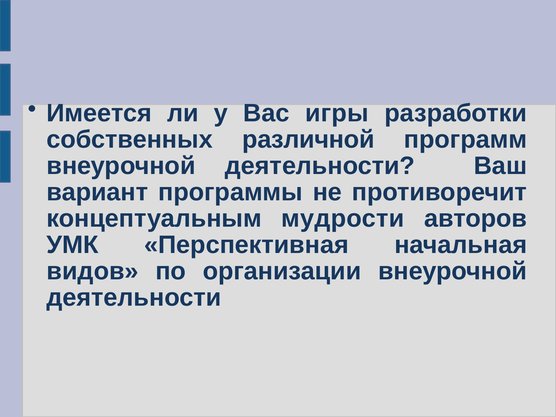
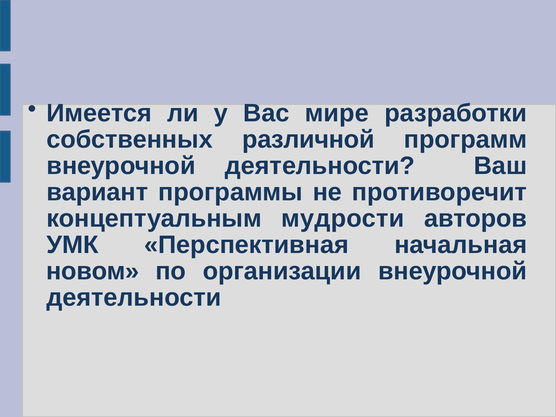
игры: игры -> мире (337, 113)
видов: видов -> новом (93, 271)
